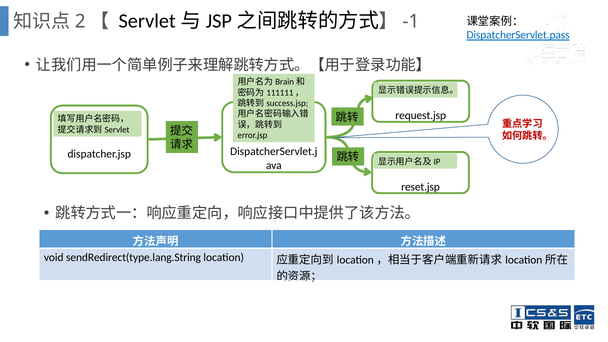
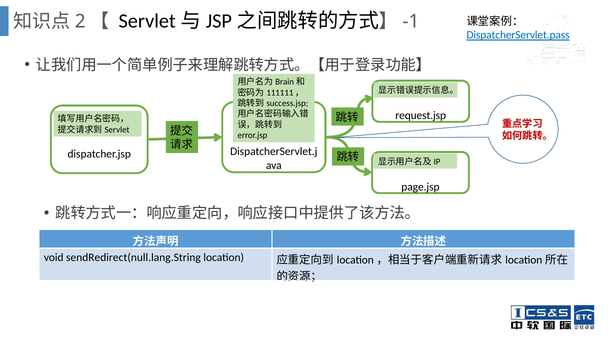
reset.jsp: reset.jsp -> page.jsp (420, 187)
sendRedirect(type.lang.String: sendRedirect(type.lang.String -> sendRedirect(null.lang.String (133, 258)
